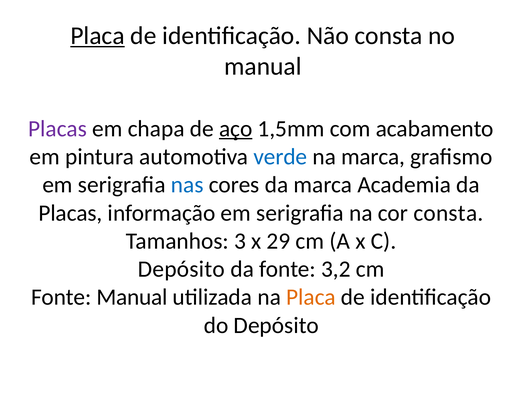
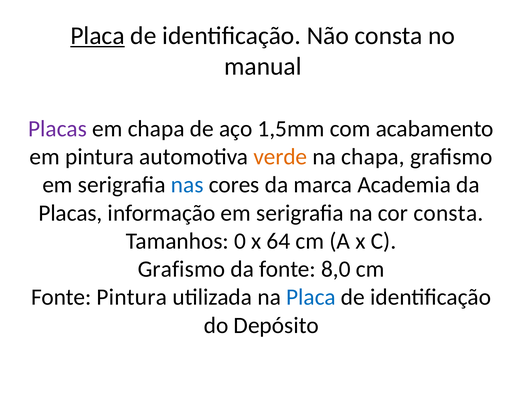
aço underline: present -> none (236, 129)
verde colour: blue -> orange (280, 157)
na marca: marca -> chapa (373, 157)
3: 3 -> 0 (240, 241)
29: 29 -> 64 (278, 241)
Depósito: Depósito -> Grafismo (181, 269)
3,2: 3,2 -> 8,0 (336, 269)
Fonte Manual: Manual -> Pintura (132, 297)
Placa colour: orange -> blue (311, 297)
